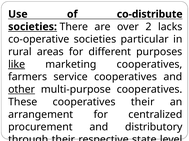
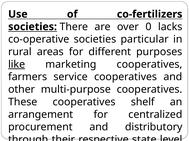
co-distribute: co-distribute -> co-fertilizers (150, 14)
2: 2 -> 0 (148, 27)
other underline: present -> none (22, 90)
cooperatives their: their -> shelf (143, 102)
